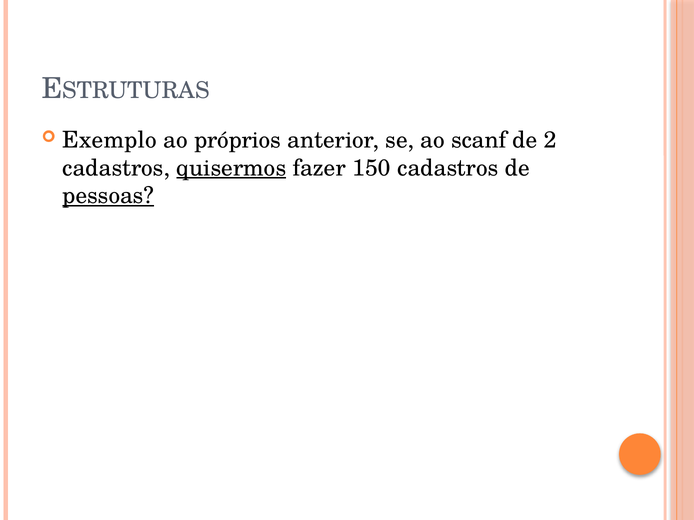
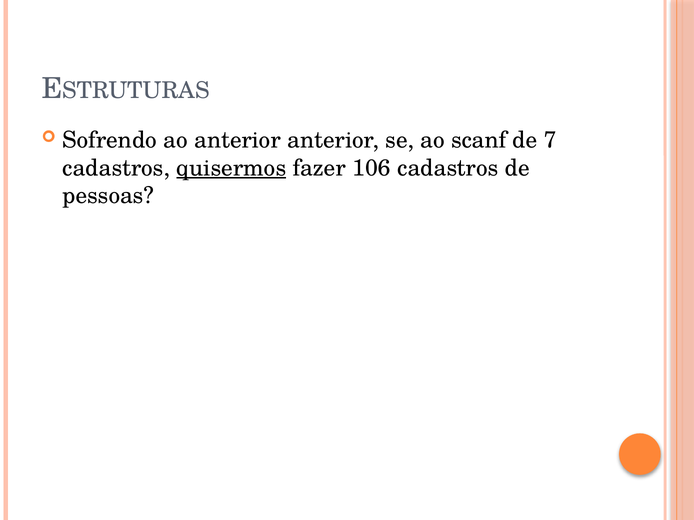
Exemplo: Exemplo -> Sofrendo (110, 140)
ao próprios: próprios -> anterior (237, 140)
2: 2 -> 7 (550, 140)
150: 150 -> 106 (372, 168)
pessoas underline: present -> none (108, 196)
